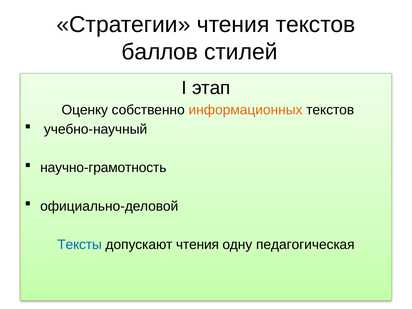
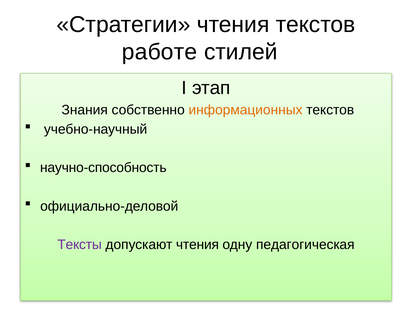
баллов: баллов -> работе (160, 52)
Оценку: Оценку -> Знания (85, 110)
научно-грамотность: научно-грамотность -> научно-способность (103, 168)
Тексты colour: blue -> purple (80, 245)
